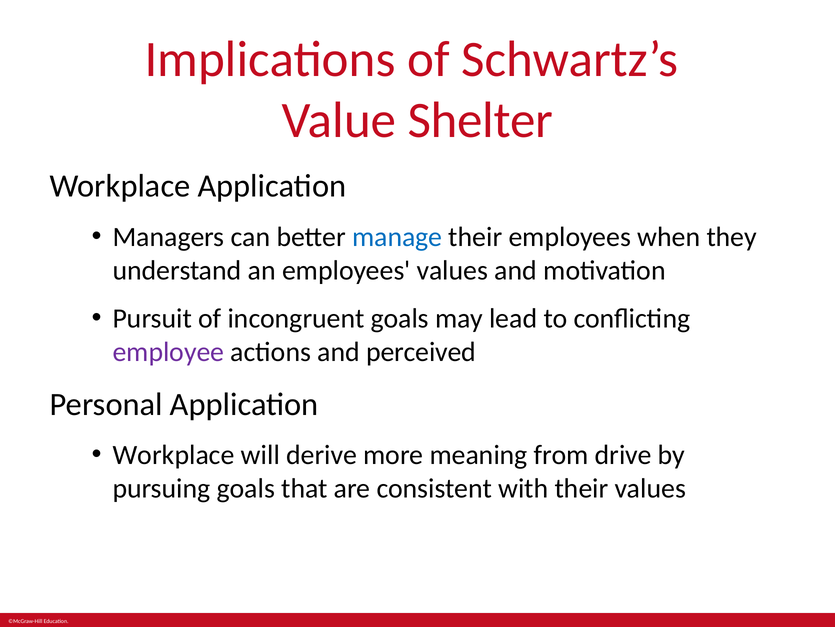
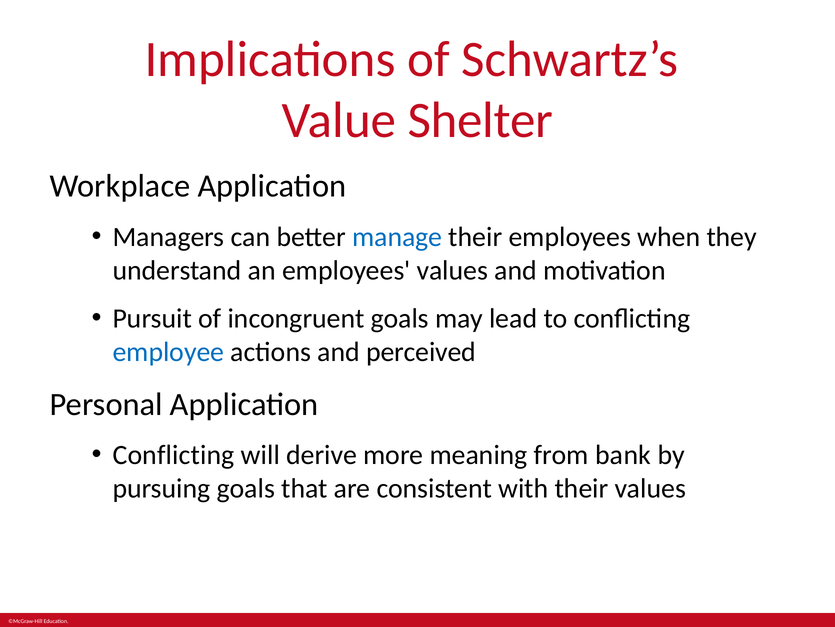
employee colour: purple -> blue (168, 352)
Workplace: Workplace -> Conflicting (174, 455)
drive: drive -> bank (623, 455)
